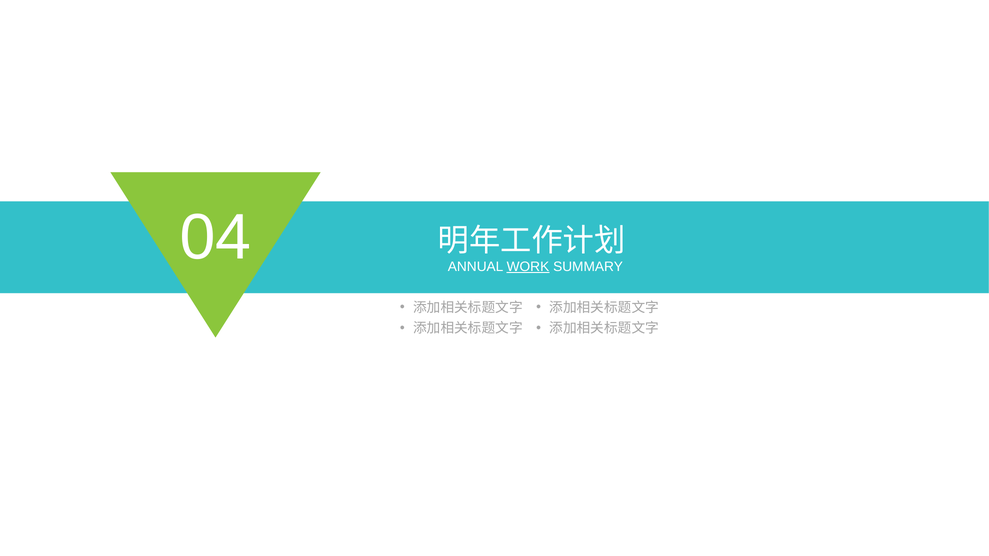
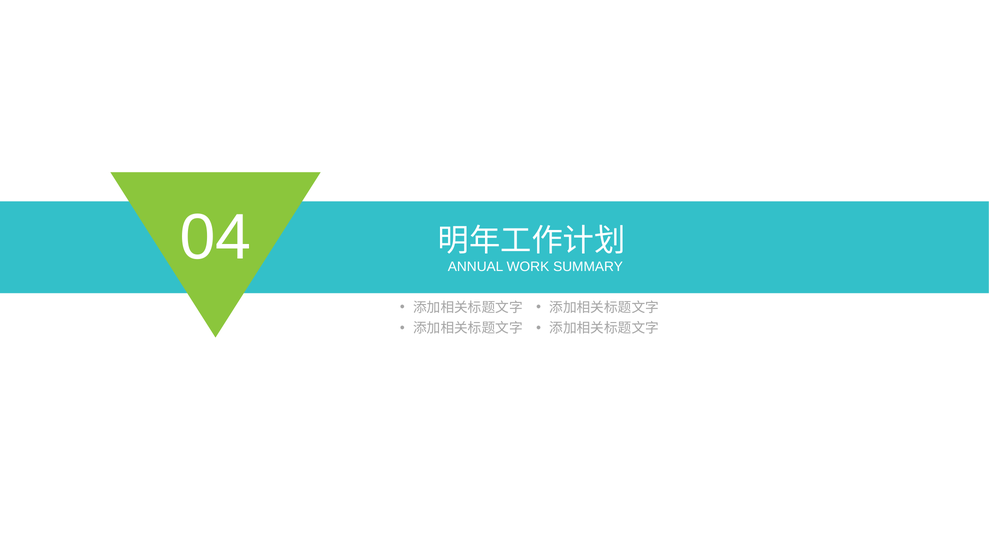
WORK underline: present -> none (528, 267)
